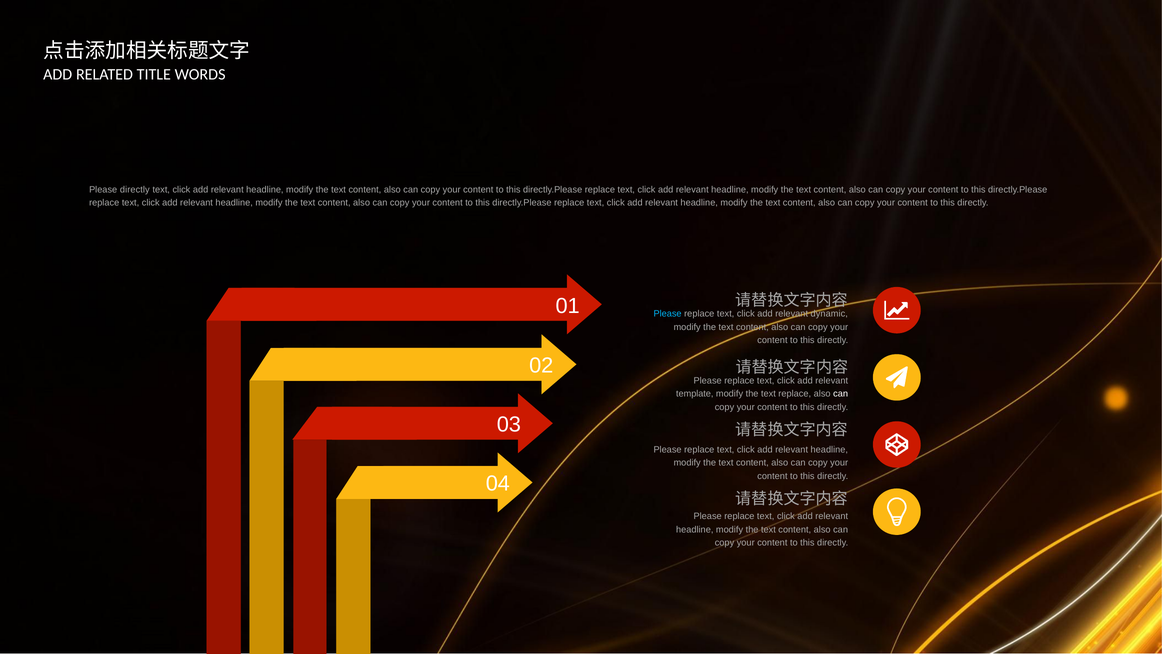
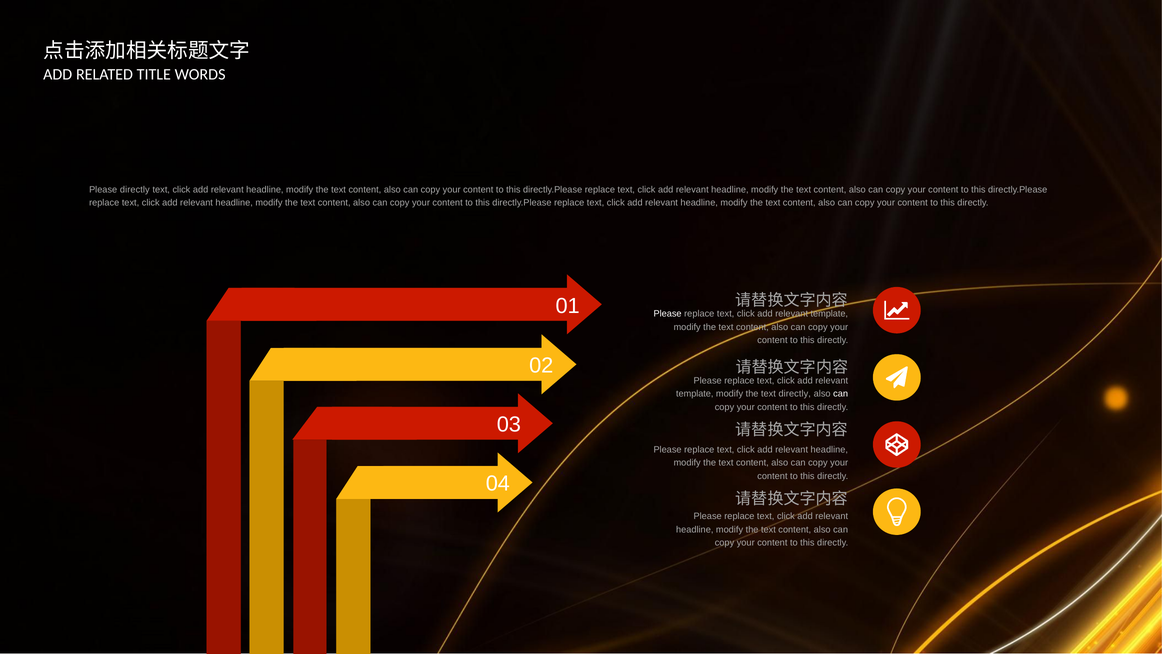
Please colour: light blue -> white (668, 314)
dynamic: dynamic -> template (829, 314)
text replace: replace -> directly (795, 394)
